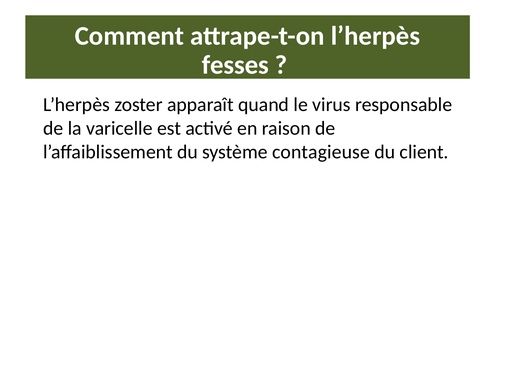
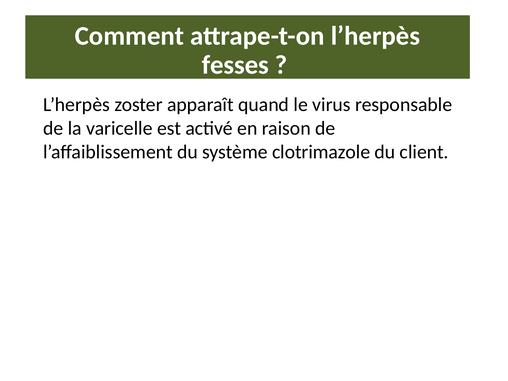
contagieuse: contagieuse -> clotrimazole (321, 152)
